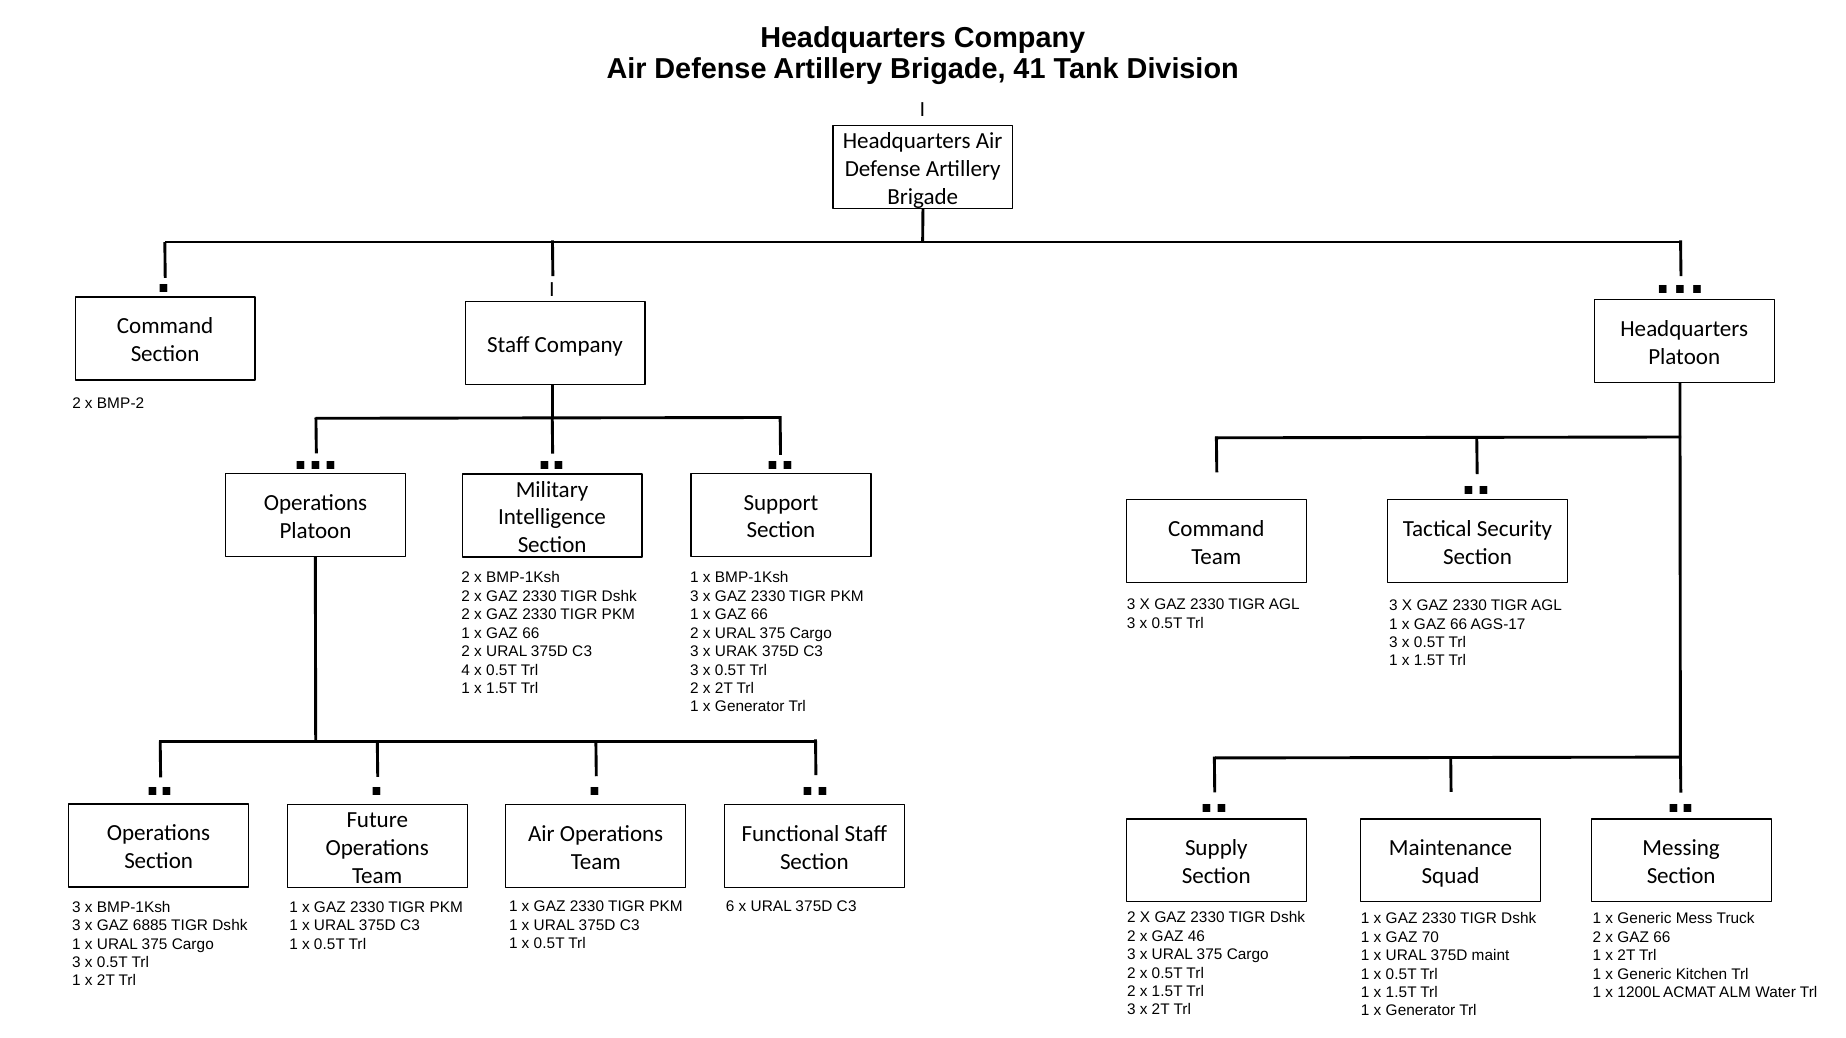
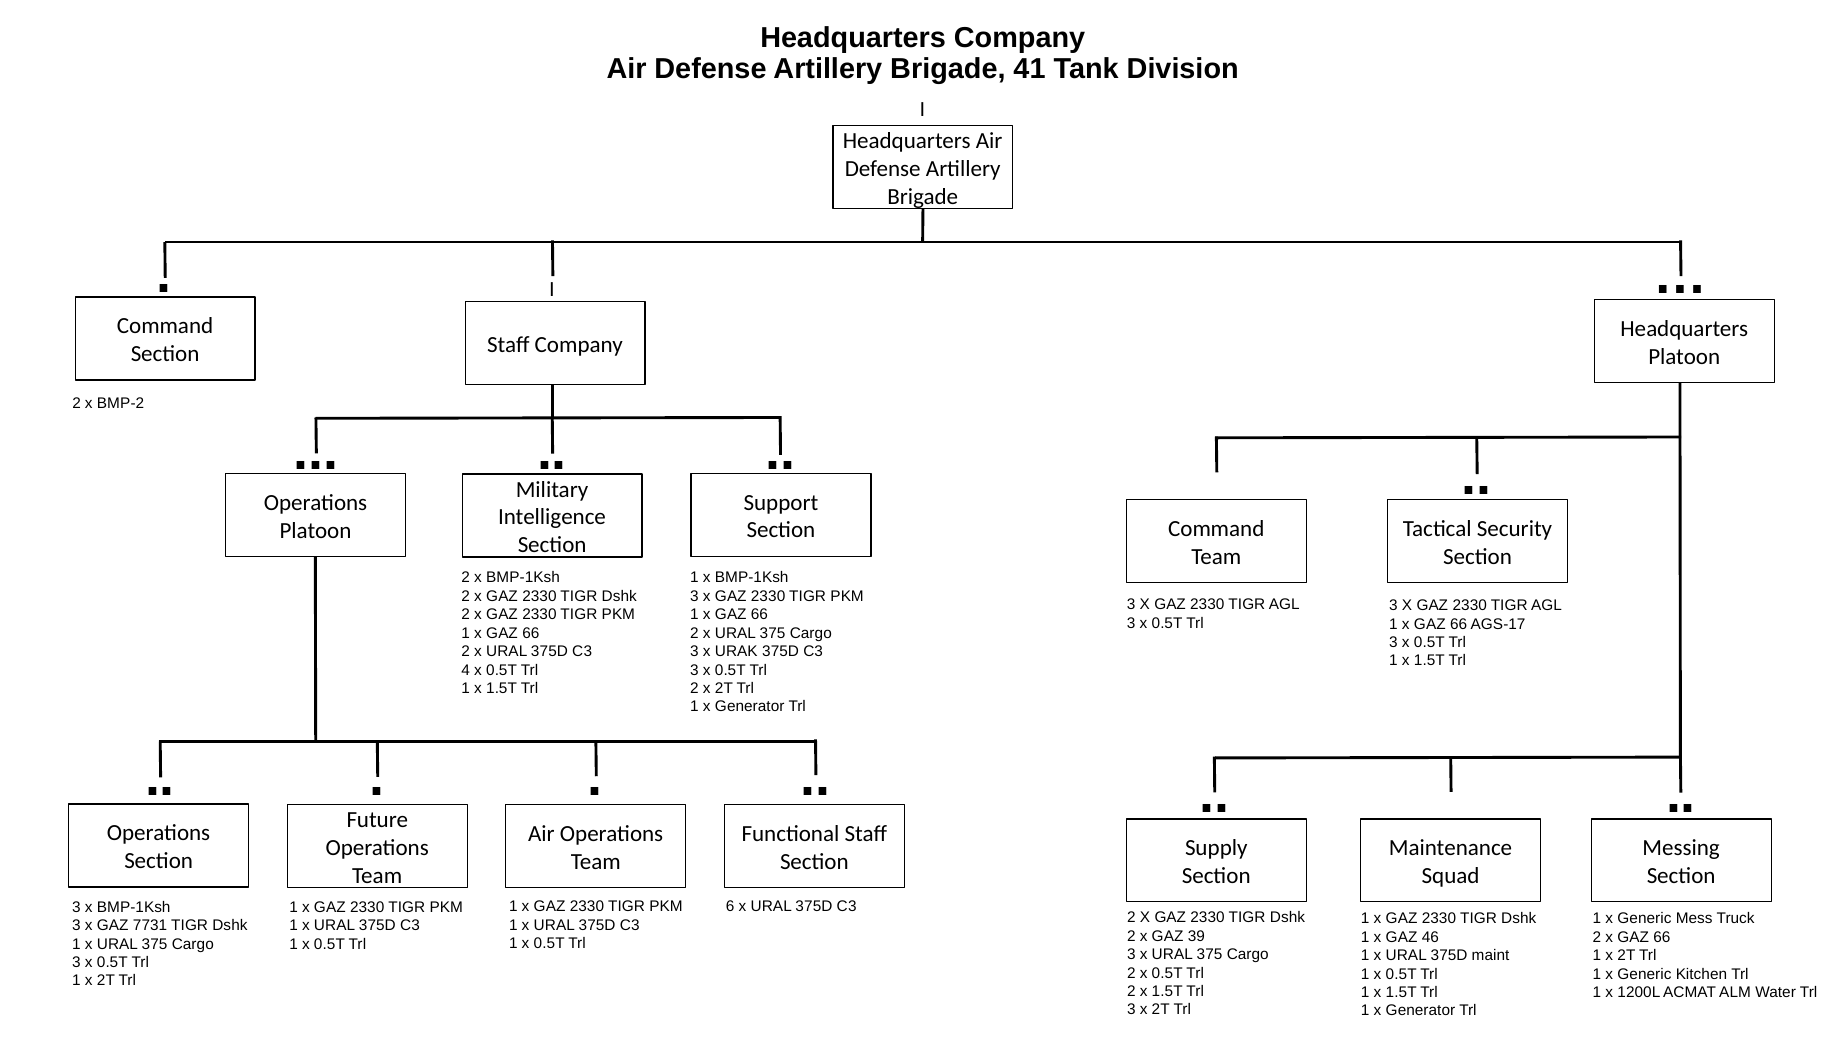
6885: 6885 -> 7731 (150, 926)
46: 46 -> 39 (1196, 936)
70: 70 -> 46 (1430, 938)
